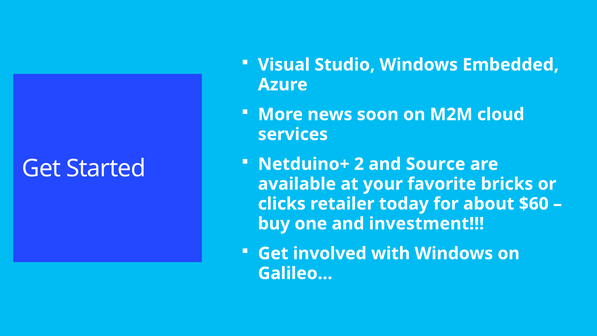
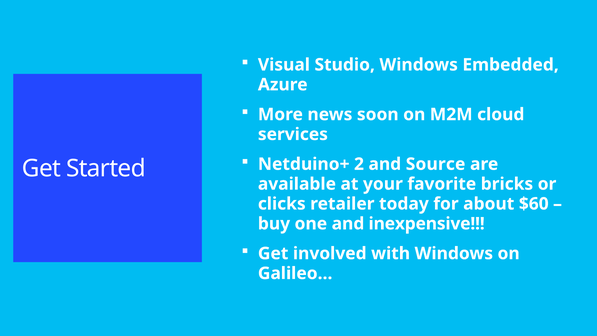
investment: investment -> inexpensive (427, 224)
